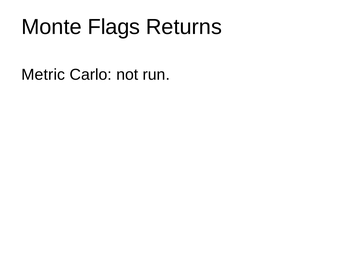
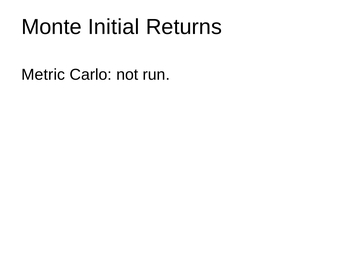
Flags: Flags -> Initial (114, 27)
